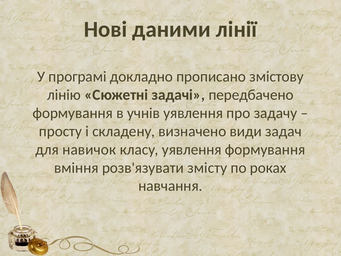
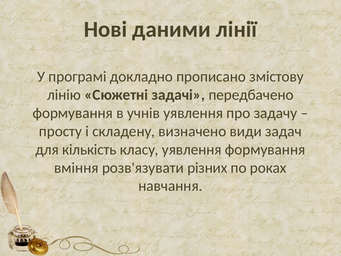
навичок: навичок -> кількість (89, 149)
змісту: змісту -> різних (207, 168)
